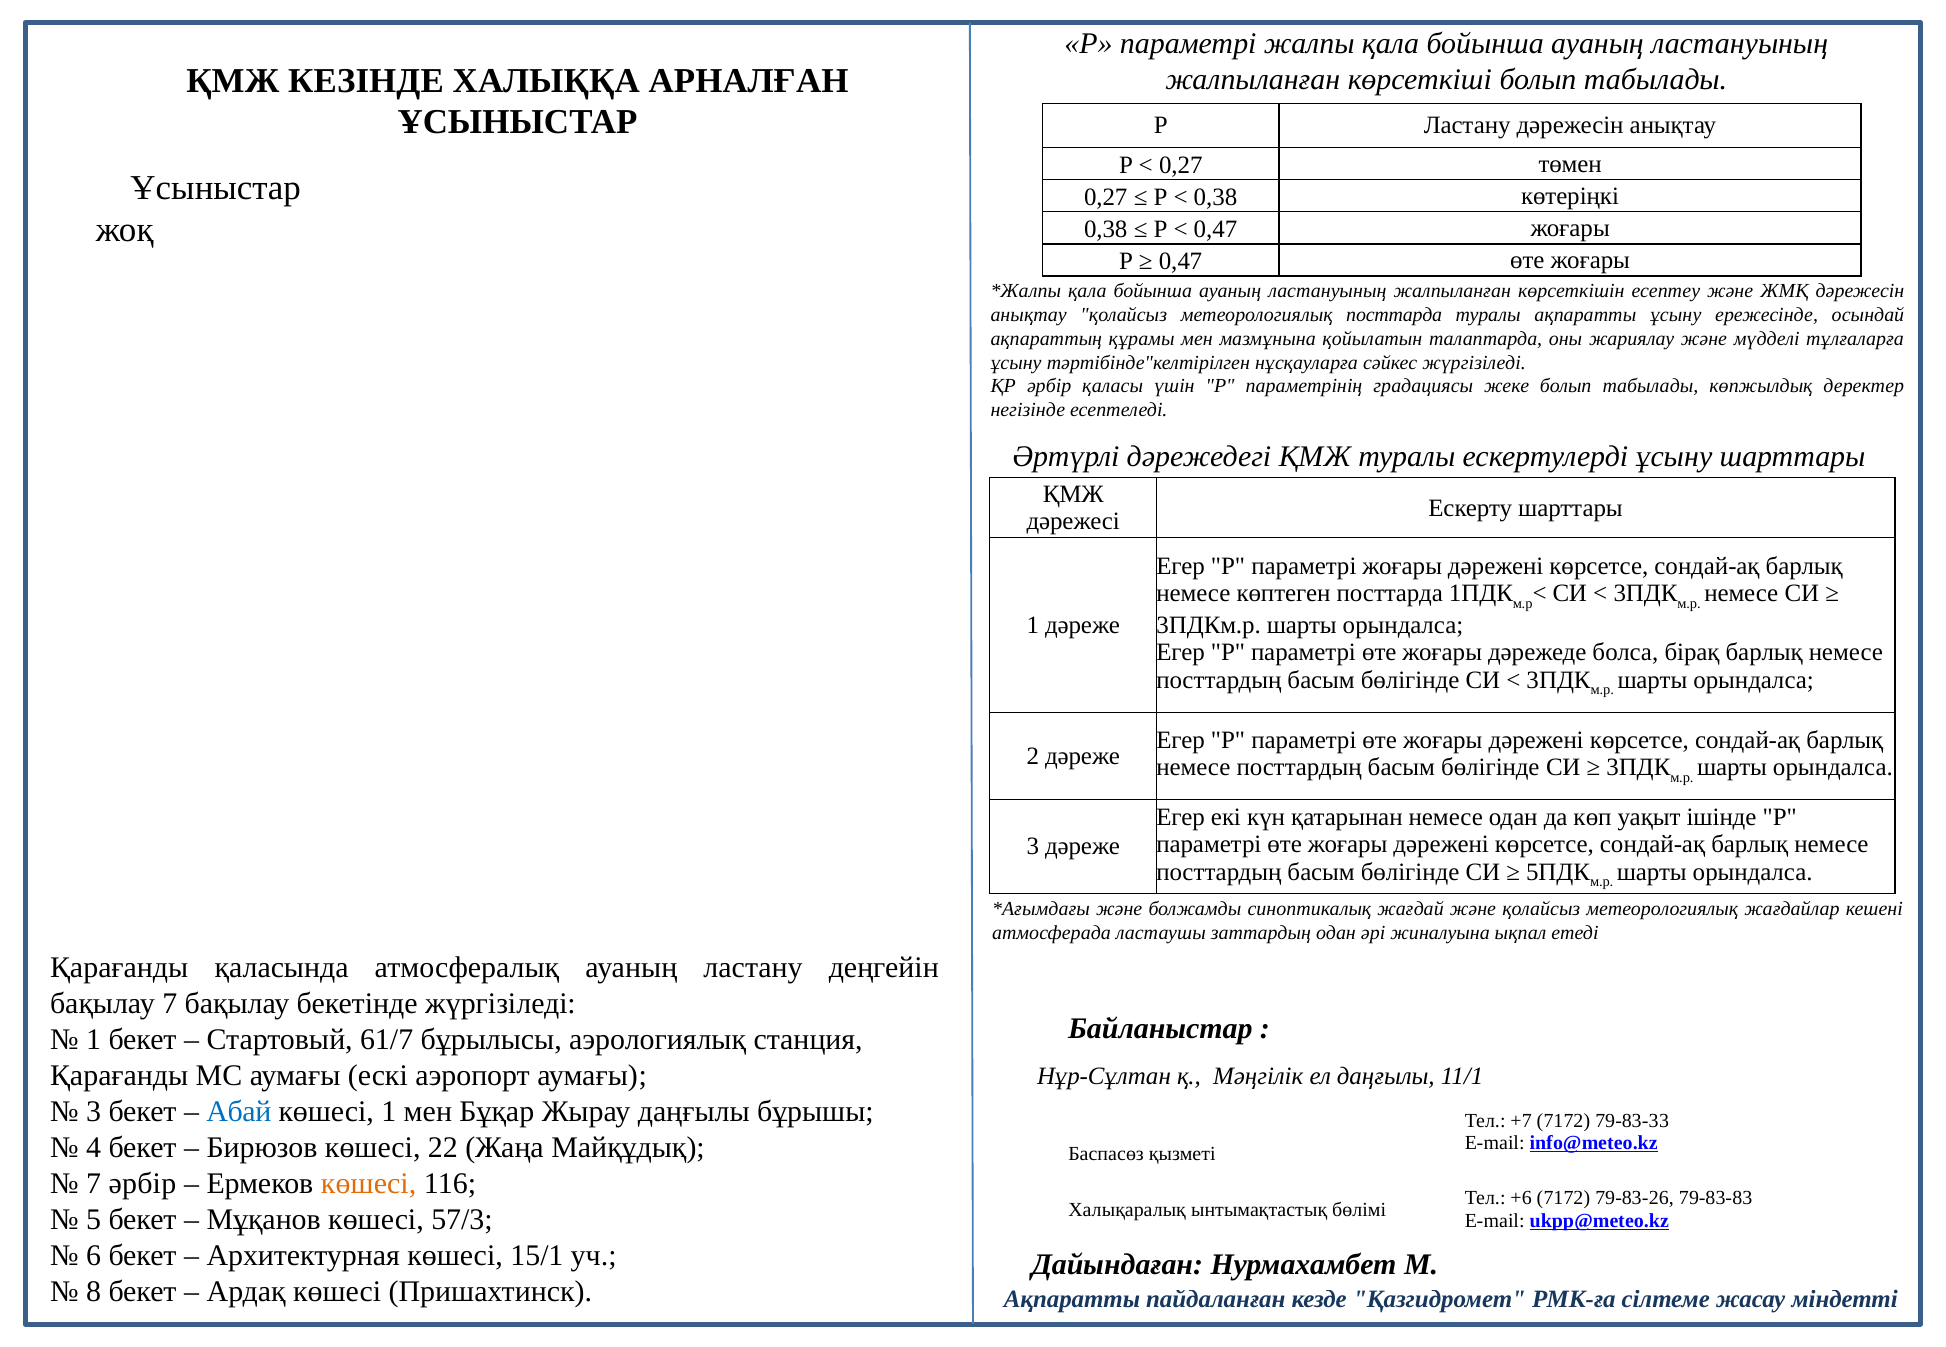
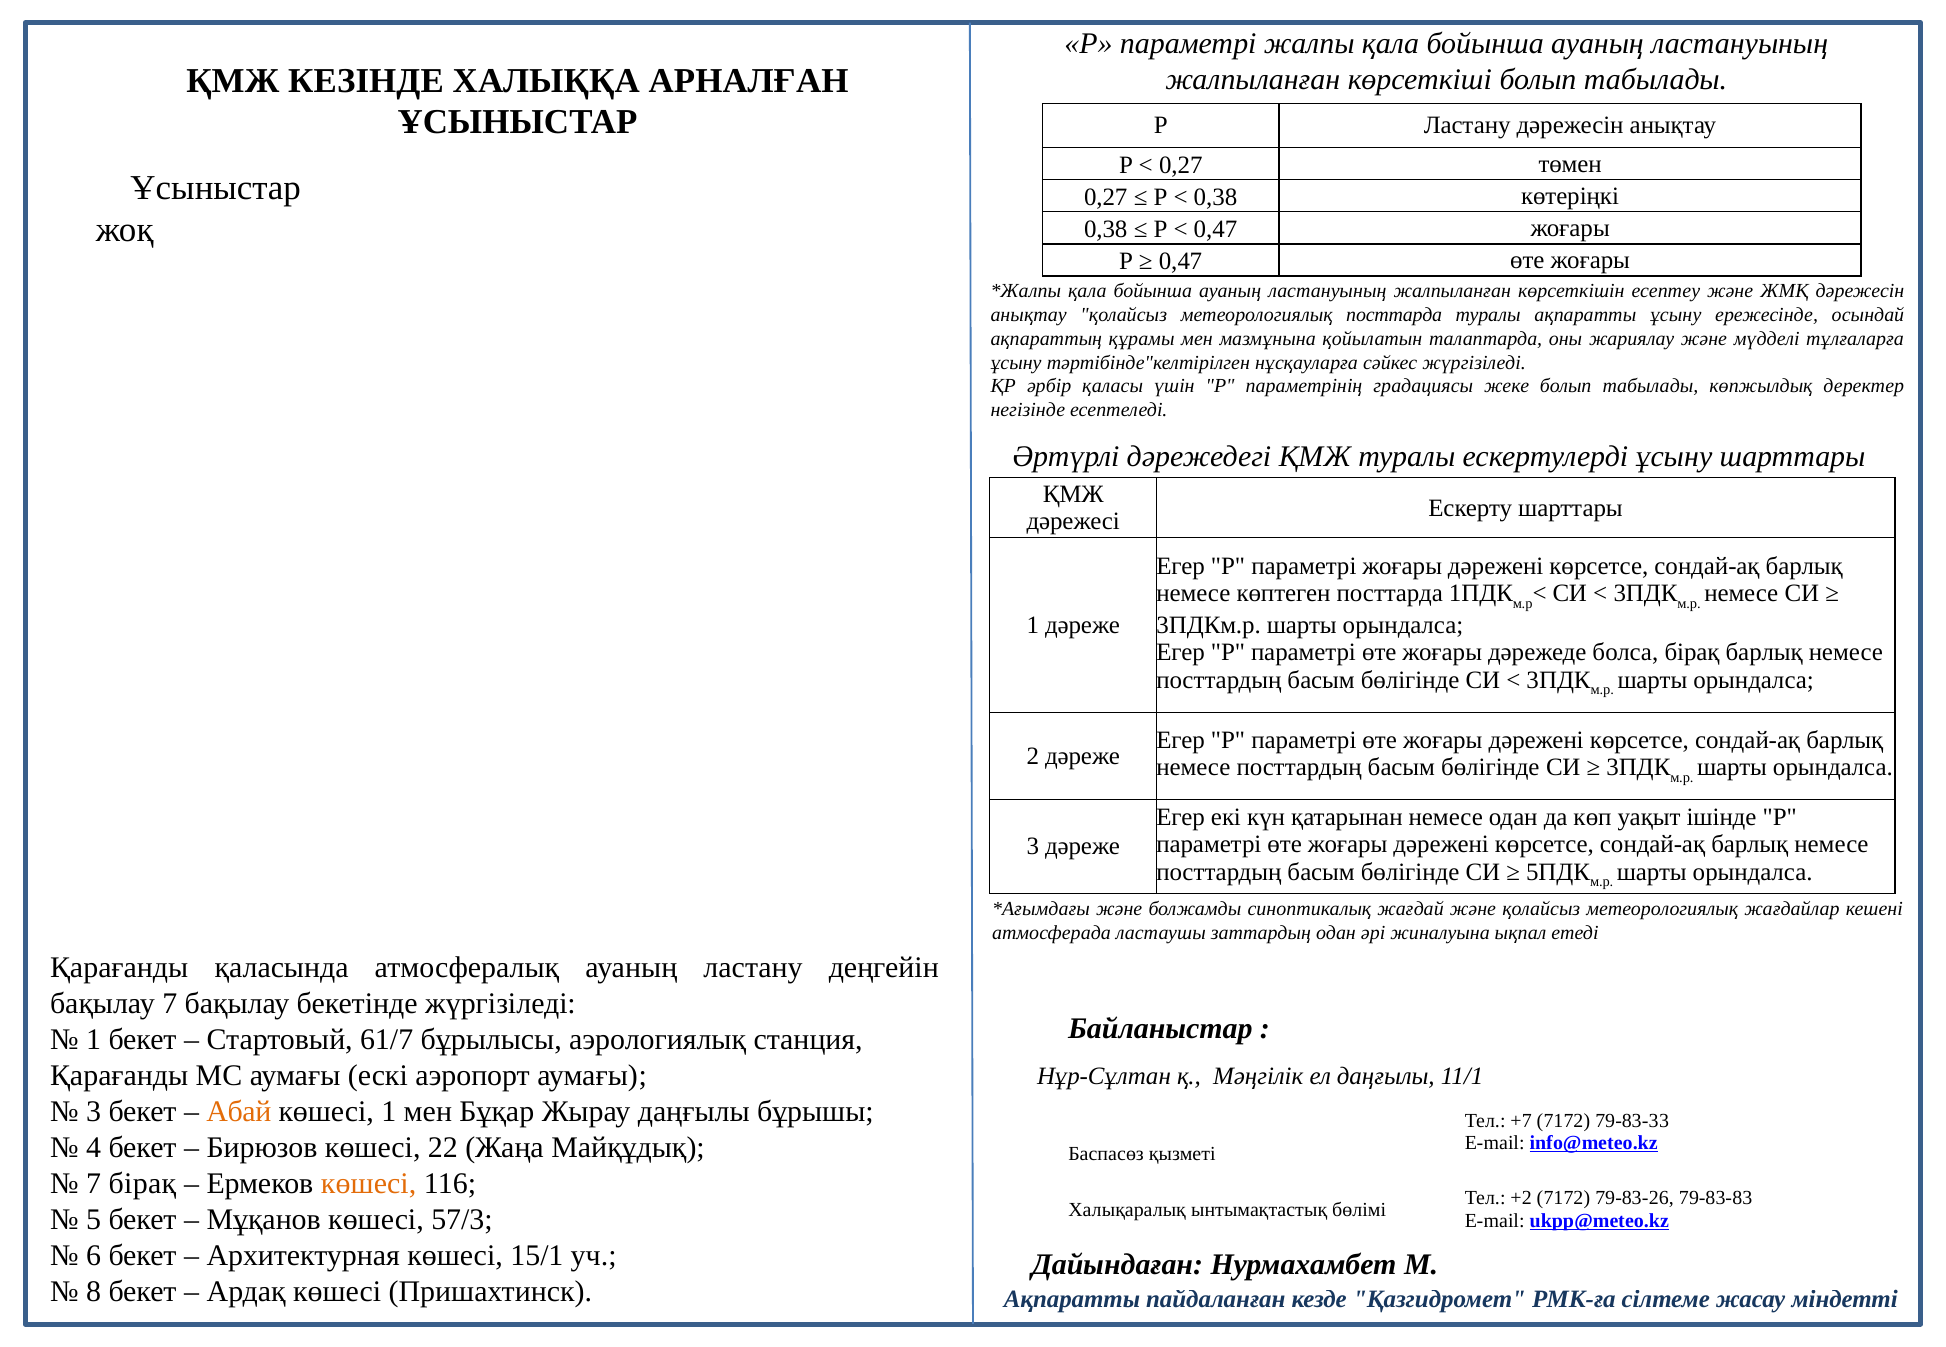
Абай colour: blue -> orange (239, 1112)
7 әрбір: әрбір -> бірақ (142, 1184)
+6: +6 -> +2 (1521, 1199)
